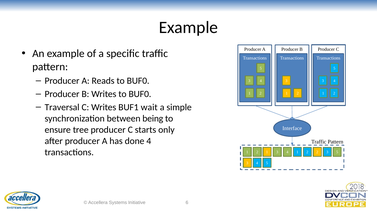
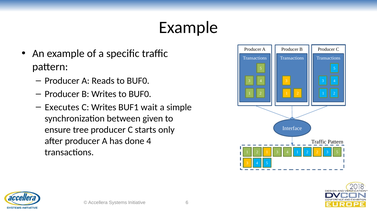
Traversal: Traversal -> Executes (62, 107)
being: being -> given (153, 118)
